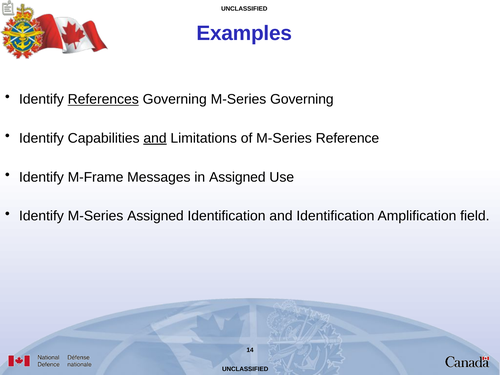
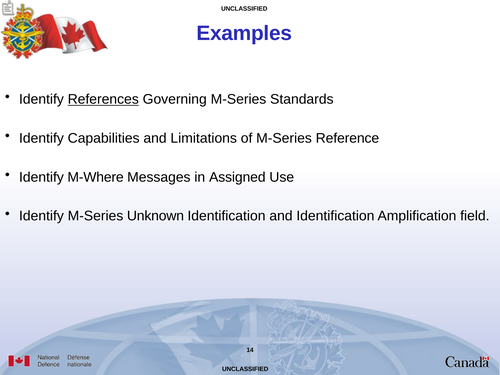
M-Series Governing: Governing -> Standards (302, 99)
and underline: present -> none (155, 138)
M-Frame: M-Frame -> M-Where (96, 177)
M-Series Assigned: Assigned -> Unknown (155, 216)
